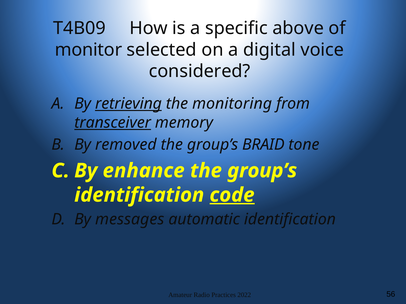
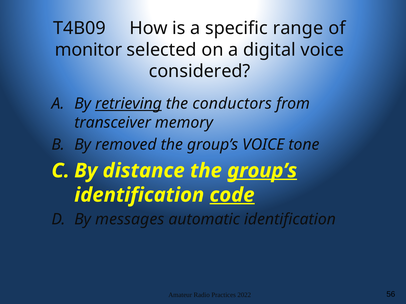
above: above -> range (298, 28)
monitoring: monitoring -> conductors (232, 104)
transceiver underline: present -> none (113, 123)
group’s BRAID: BRAID -> VOICE (263, 145)
enhance: enhance -> distance (144, 171)
group’s underline: none -> present (262, 171)
